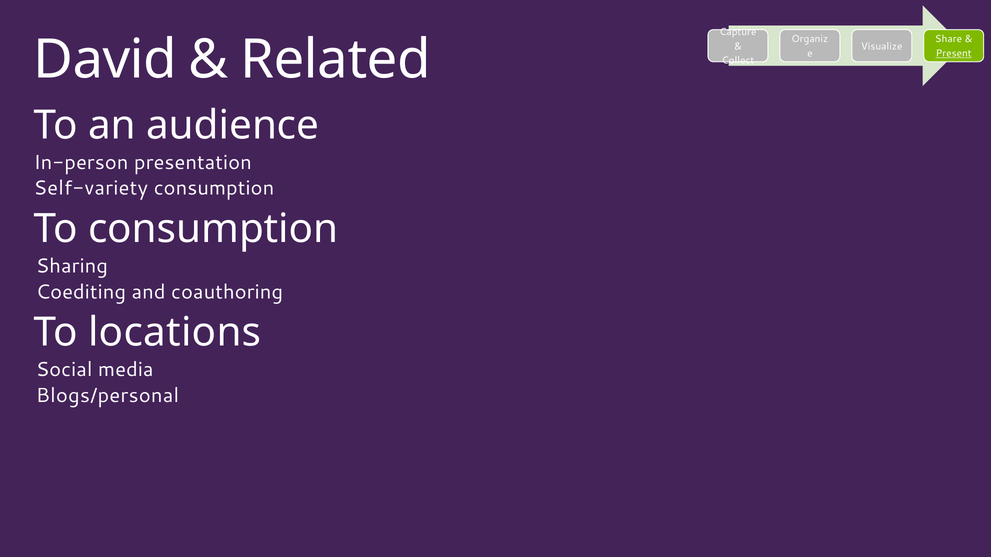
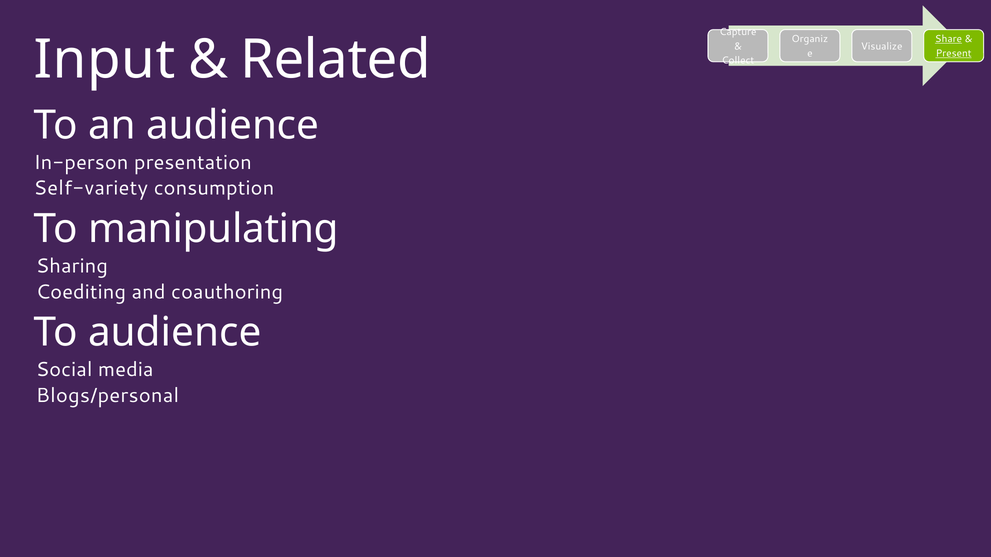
Share underline: none -> present (948, 39)
David: David -> Input (105, 60)
To consumption: consumption -> manipulating (213, 229)
To locations: locations -> audience (175, 333)
